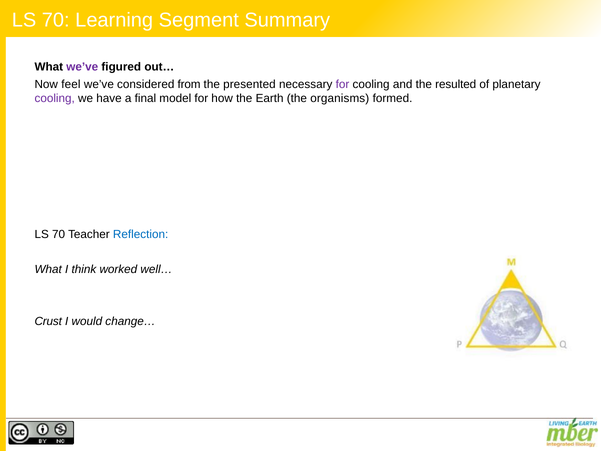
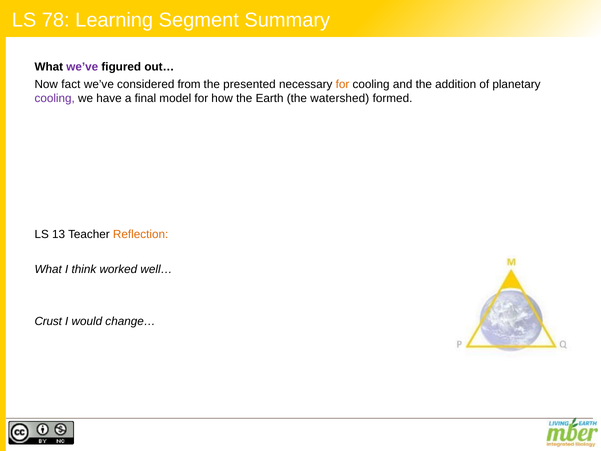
70: 70 -> 78 (56, 20)
feel: feel -> fact (71, 84)
for colour: purple -> orange (343, 84)
resulted: resulted -> addition (456, 84)
organisms: organisms -> watershed (340, 98)
70: 70 -> 13 (59, 234)
Reflection colour: blue -> orange (141, 234)
